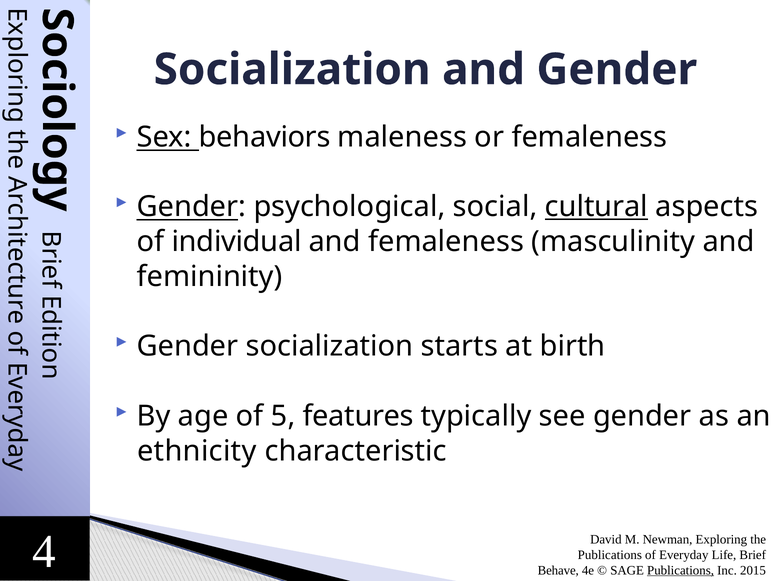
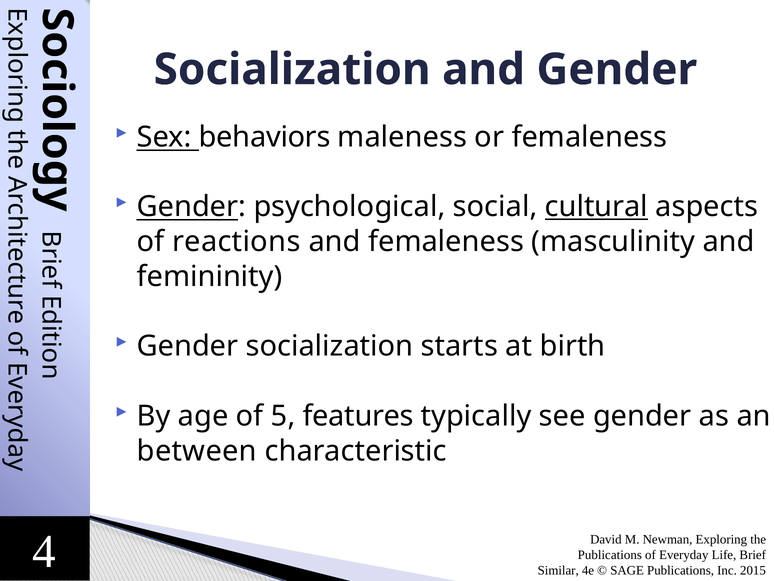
individual: individual -> reactions (236, 241)
ethnicity: ethnicity -> between (197, 451)
Behave: Behave -> Similar (558, 570)
Publications underline: present -> none (681, 570)
